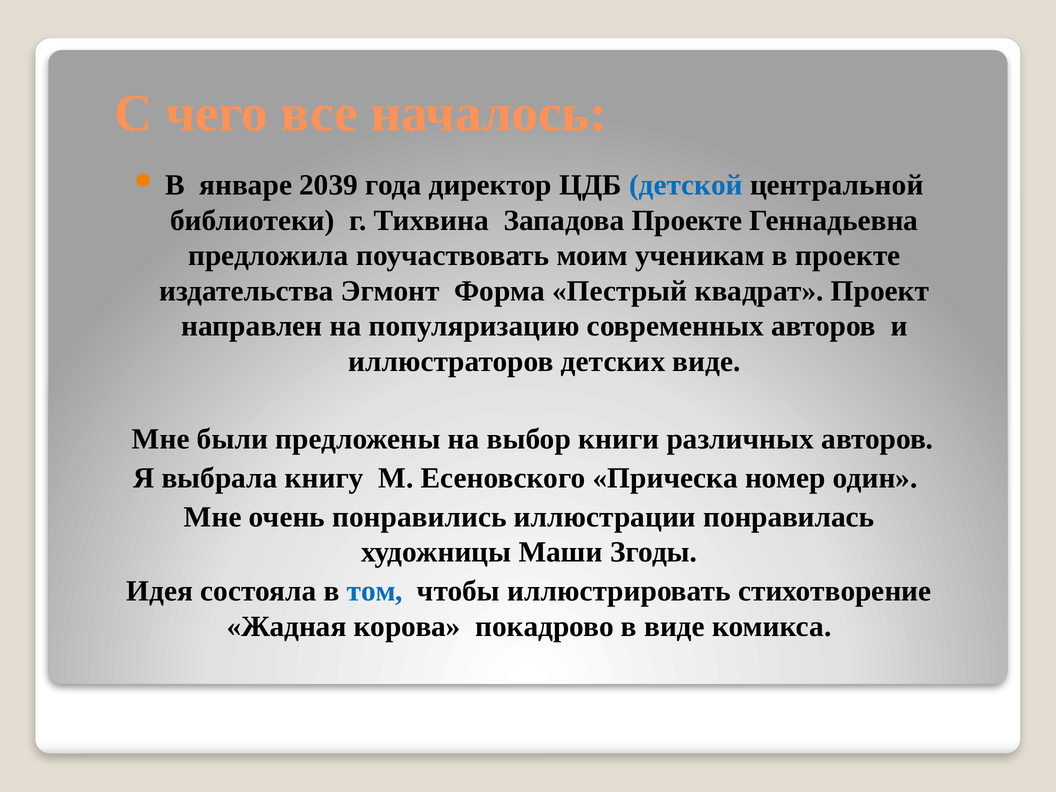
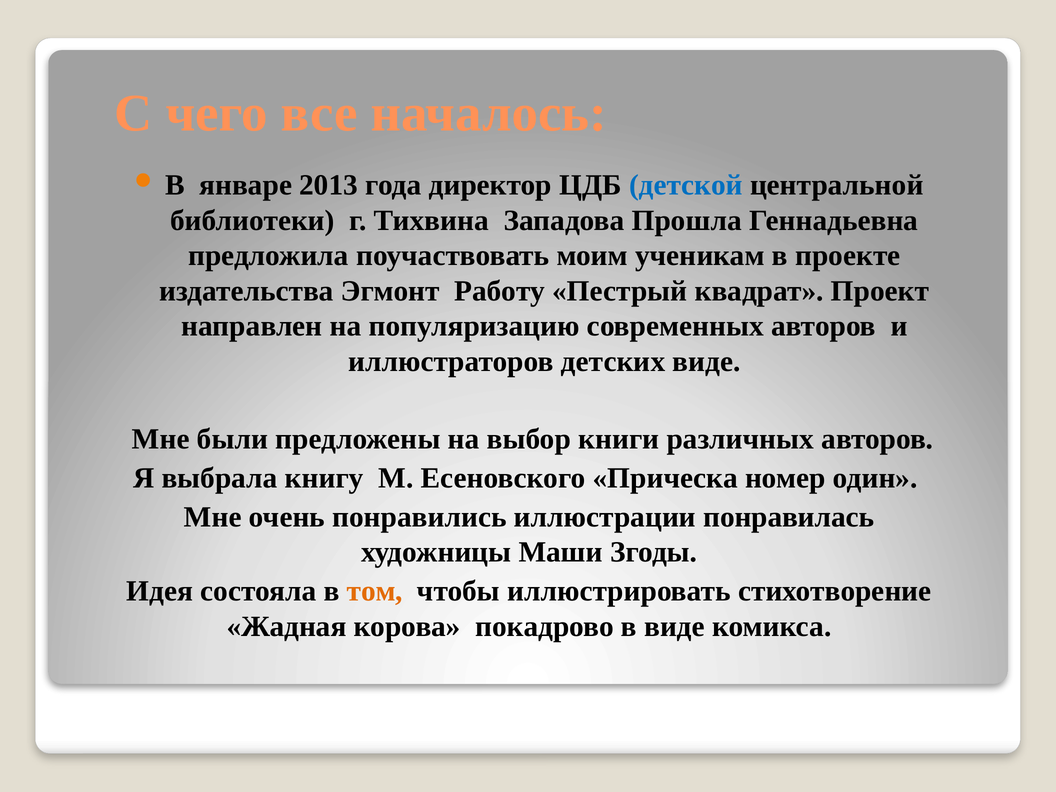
2039: 2039 -> 2013 (329, 185)
Западова Проекте: Проекте -> Прошла (687, 220)
Форма: Форма -> Работу (500, 291)
том colour: blue -> orange (375, 591)
